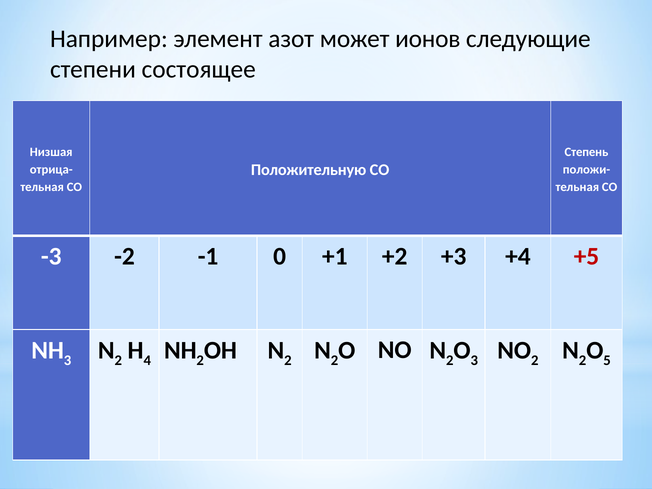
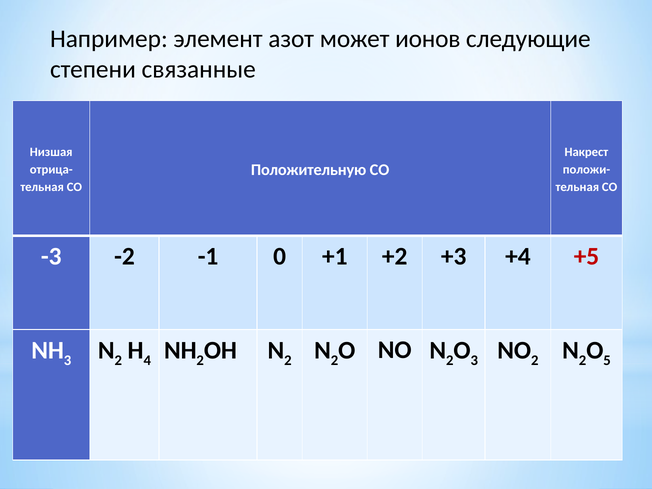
состоящее: состоящее -> связанные (199, 69)
Степень: Степень -> Накрест (586, 152)
